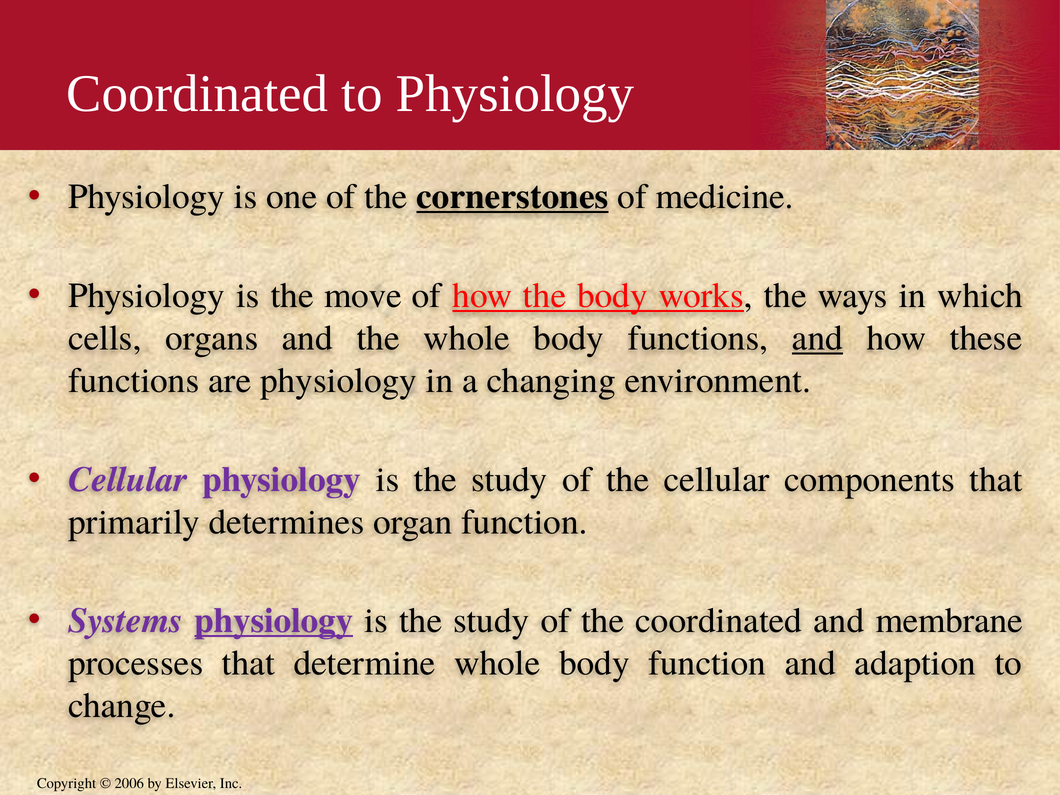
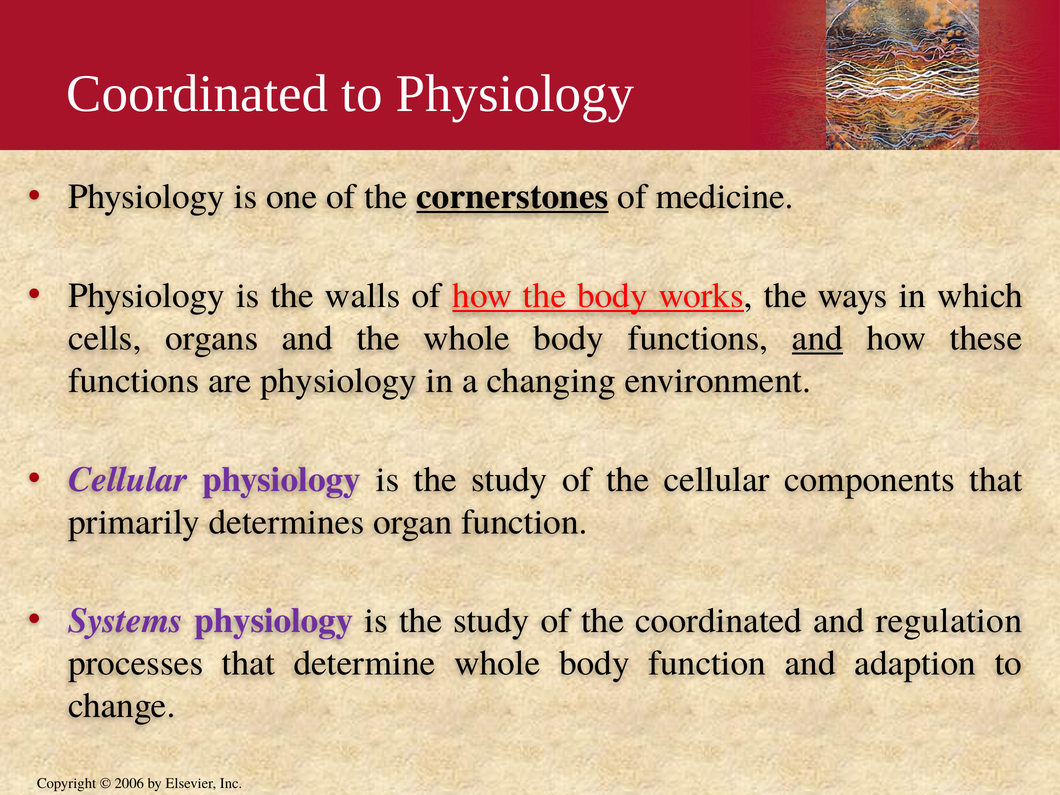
move: move -> walls (363, 296)
physiology underline: present -> none (274, 621)
membrane: membrane -> regulation (949, 621)
